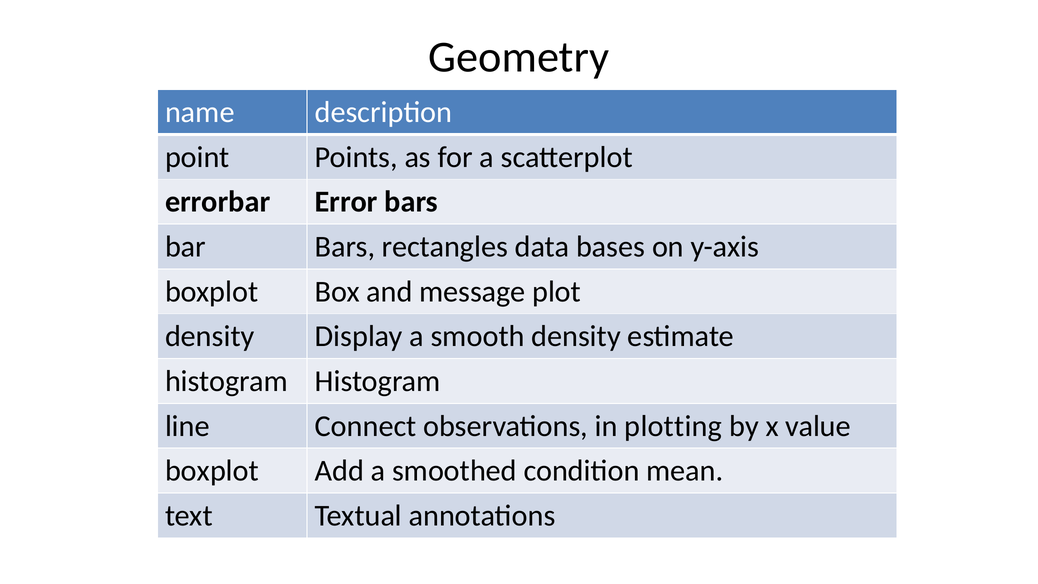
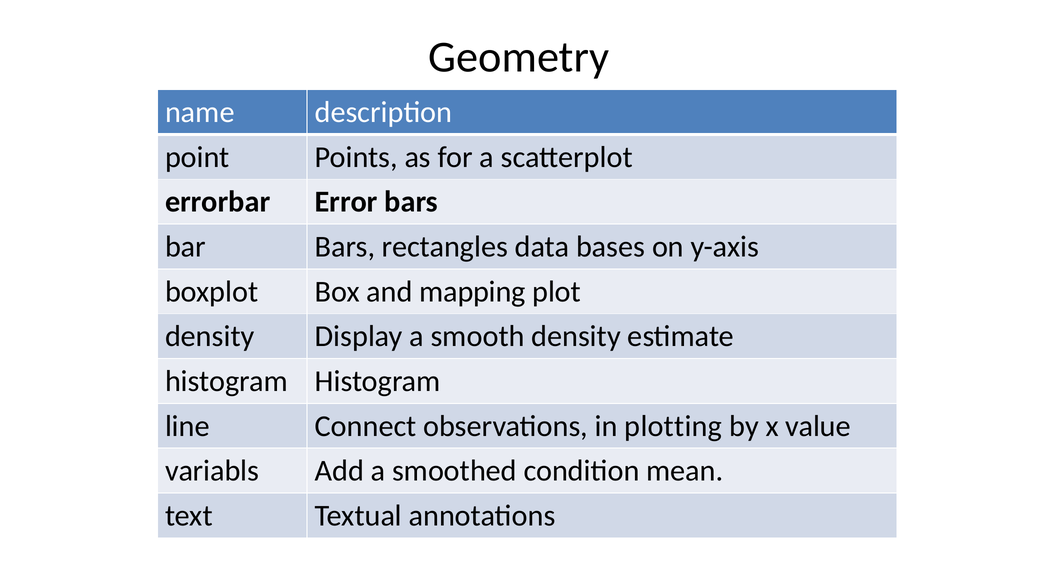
message: message -> mapping (472, 292)
boxplot: boxplot -> variabls (212, 471)
